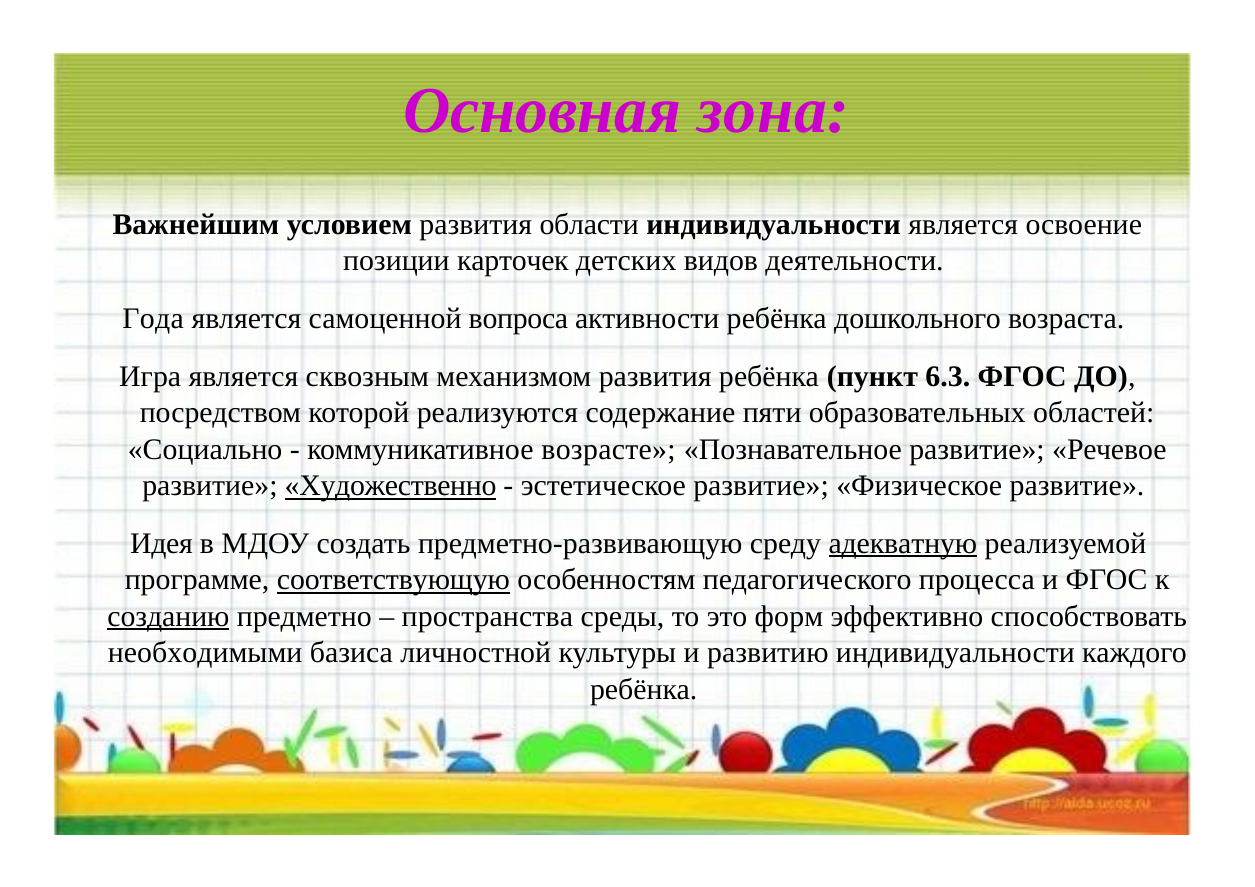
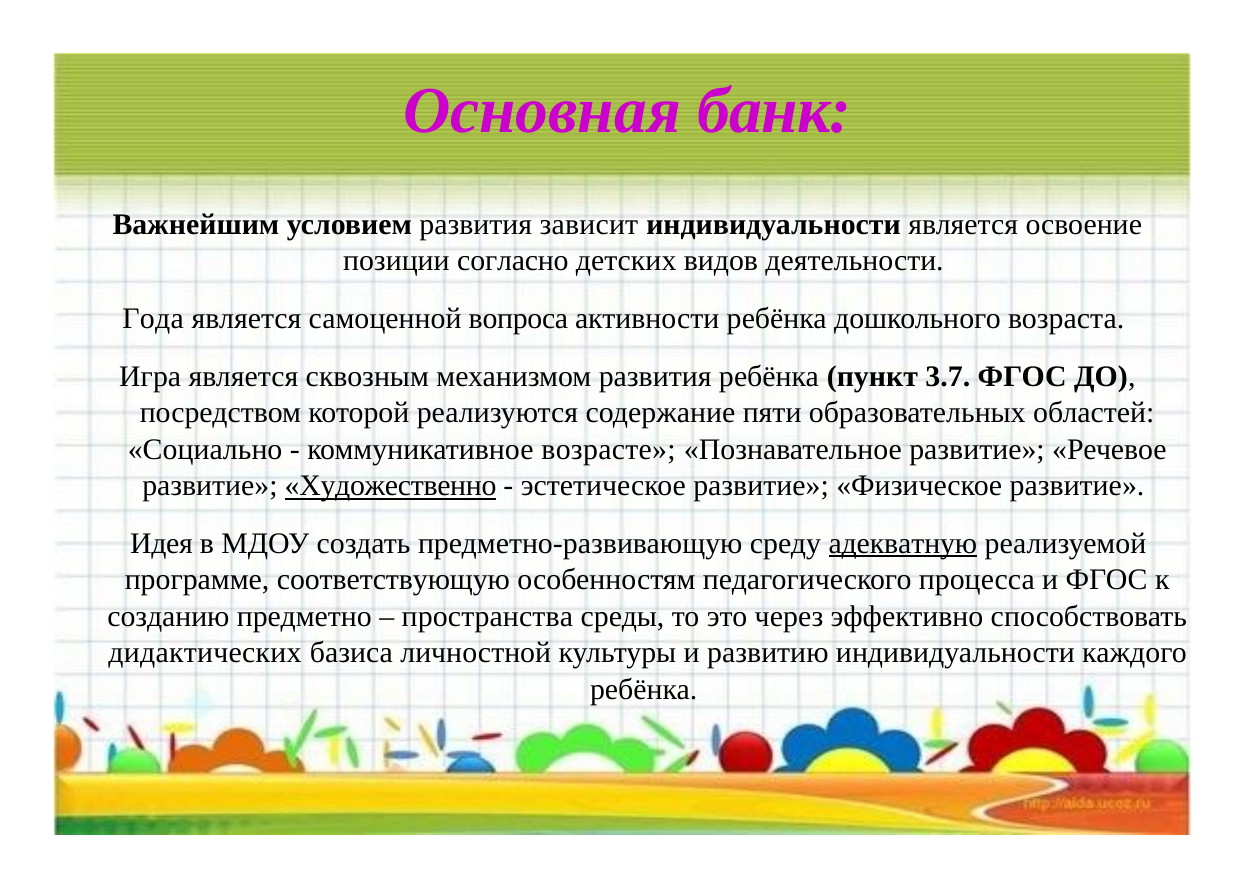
зона: зона -> банк (774, 111)
области: области -> зависит (589, 225)
карточек: карточек -> согласно (513, 261)
6.3: 6.3 -> 3.7 (948, 377)
соответствующую underline: present -> none (393, 580)
созданию underline: present -> none (168, 617)
форм: форм -> через (789, 617)
необходимыми: необходимыми -> дидактических (205, 653)
